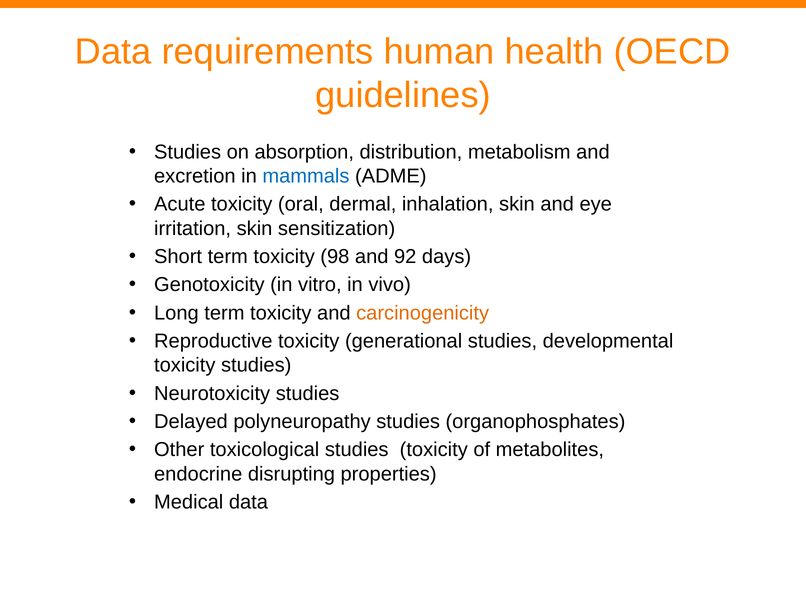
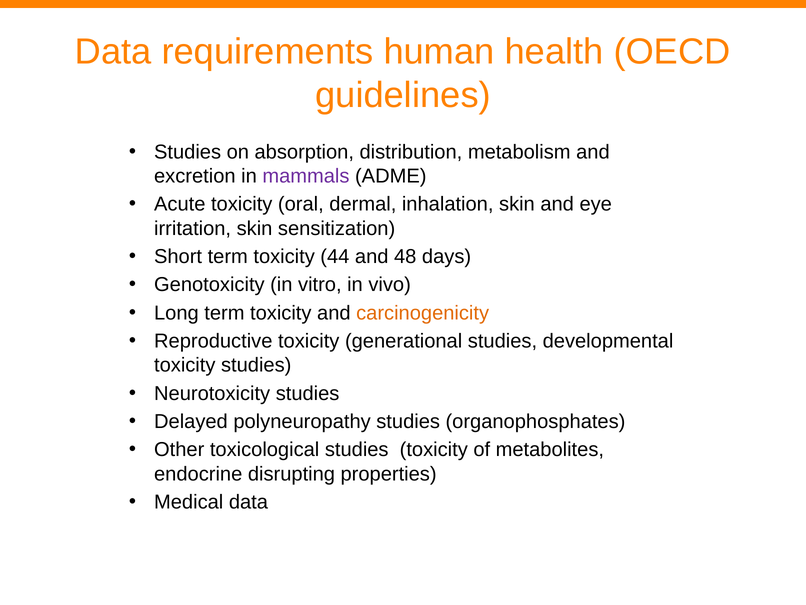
mammals colour: blue -> purple (306, 176)
98: 98 -> 44 (335, 256)
92: 92 -> 48 (405, 256)
